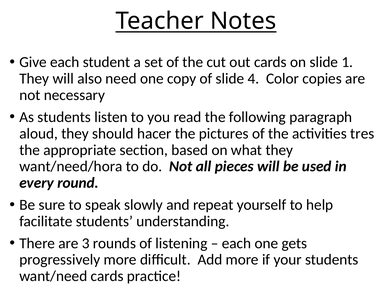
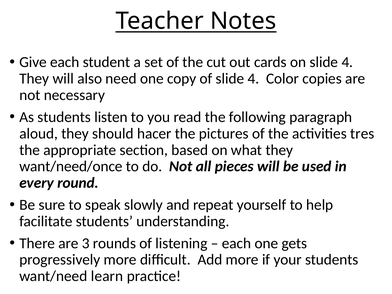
on slide 1: 1 -> 4 (347, 62)
want/need/hora: want/need/hora -> want/need/once (71, 166)
want/need cards: cards -> learn (107, 276)
